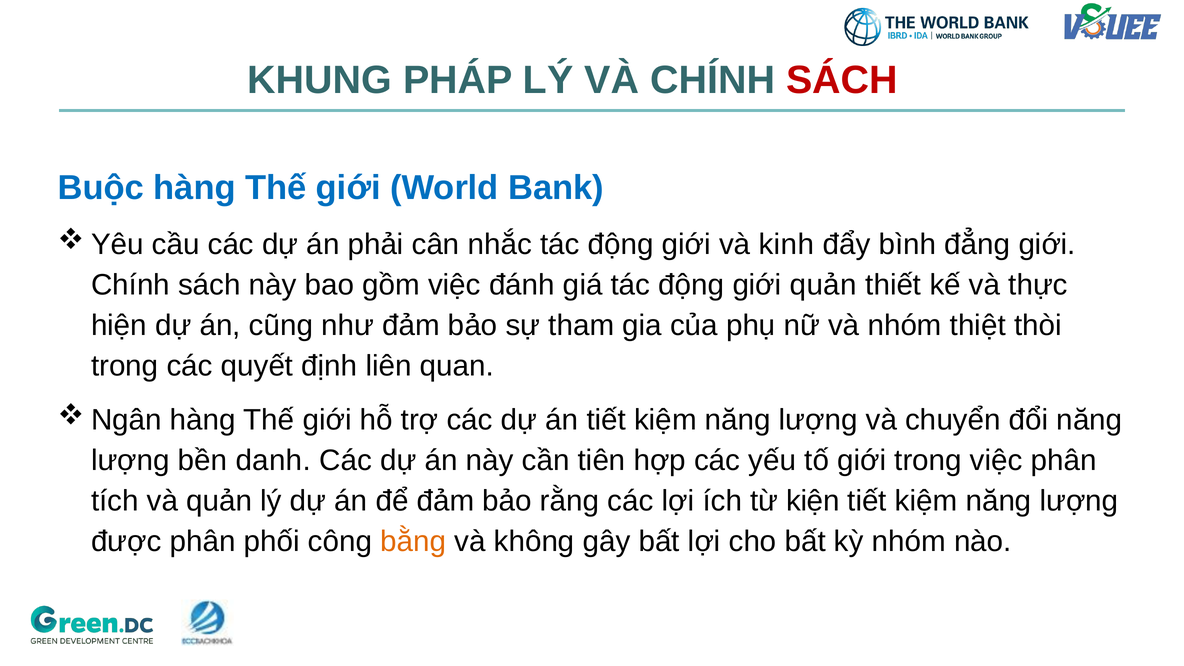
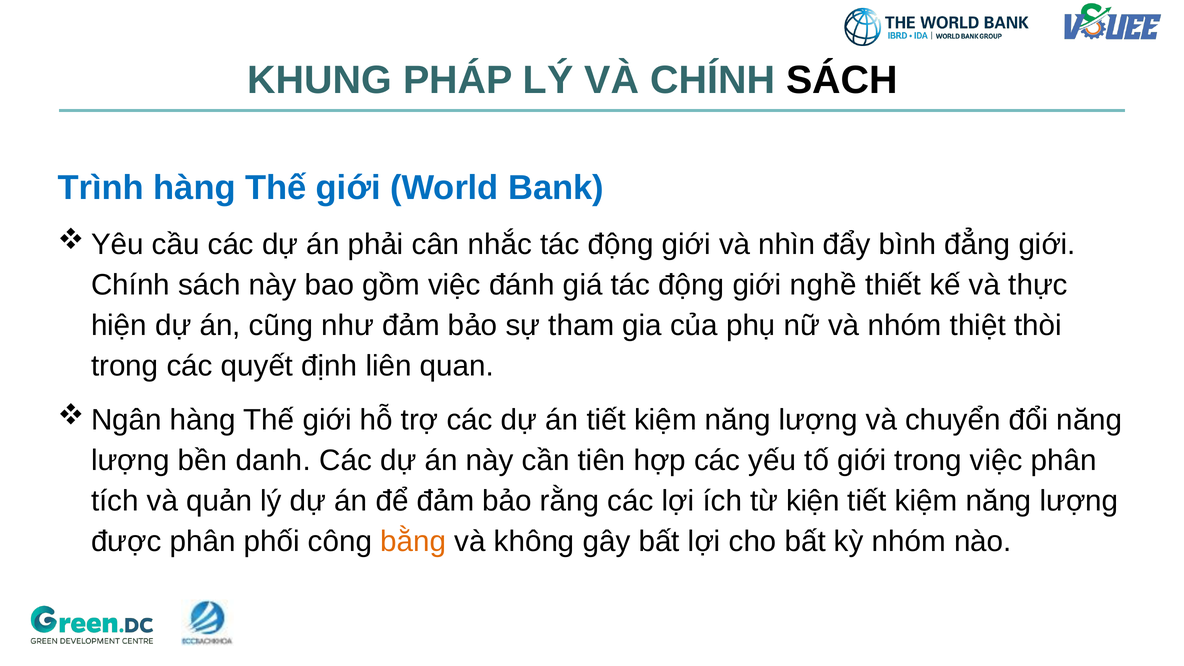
SÁCH colour: red -> black (842, 80)
Buộc: Buộc -> Trình (101, 188)
kinh: kinh -> nhìn (787, 244)
giới quản: quản -> nghề (823, 285)
